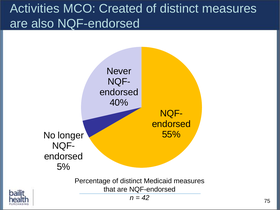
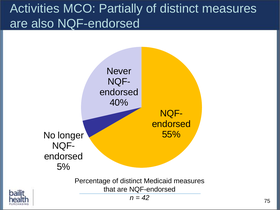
Created: Created -> Partially (121, 9)
